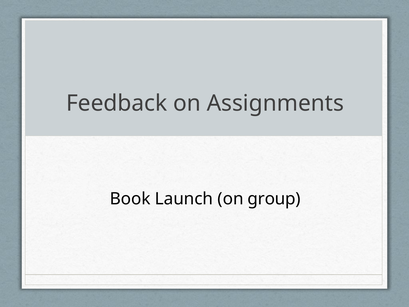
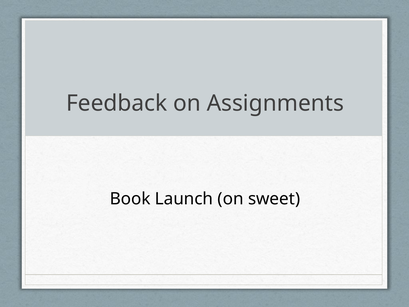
group: group -> sweet (274, 199)
